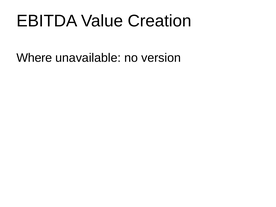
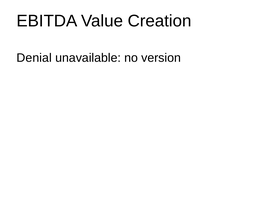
Where: Where -> Denial (34, 58)
